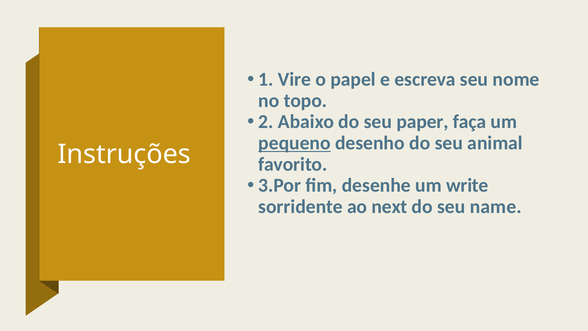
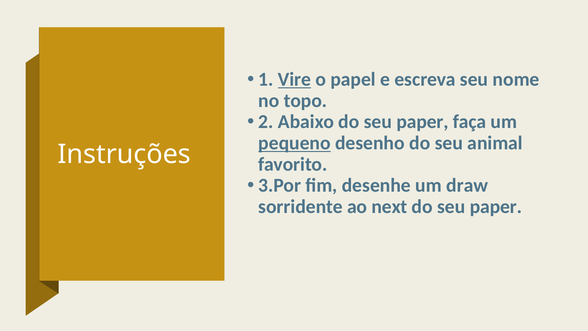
Vire underline: none -> present (294, 79)
write: write -> draw (467, 185)
name: name -> paper (496, 206)
